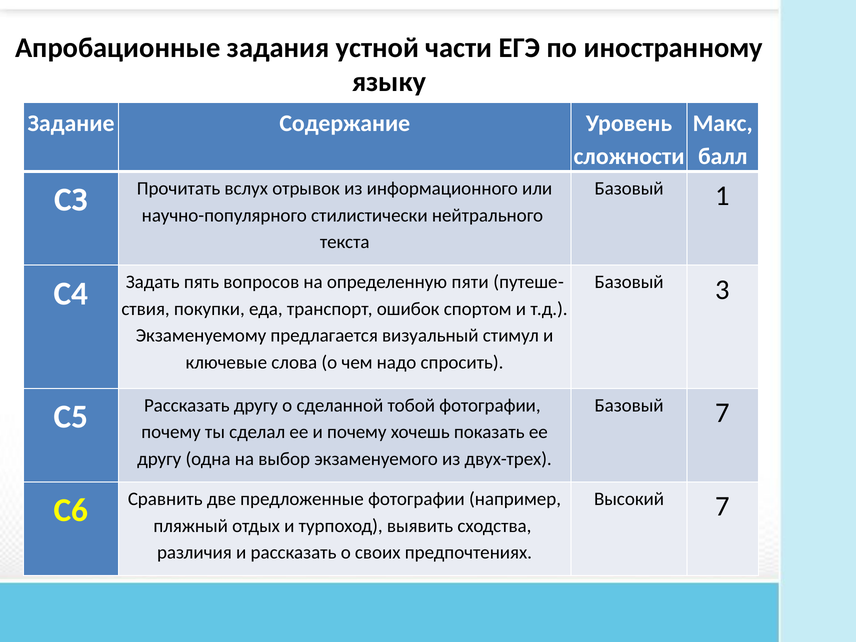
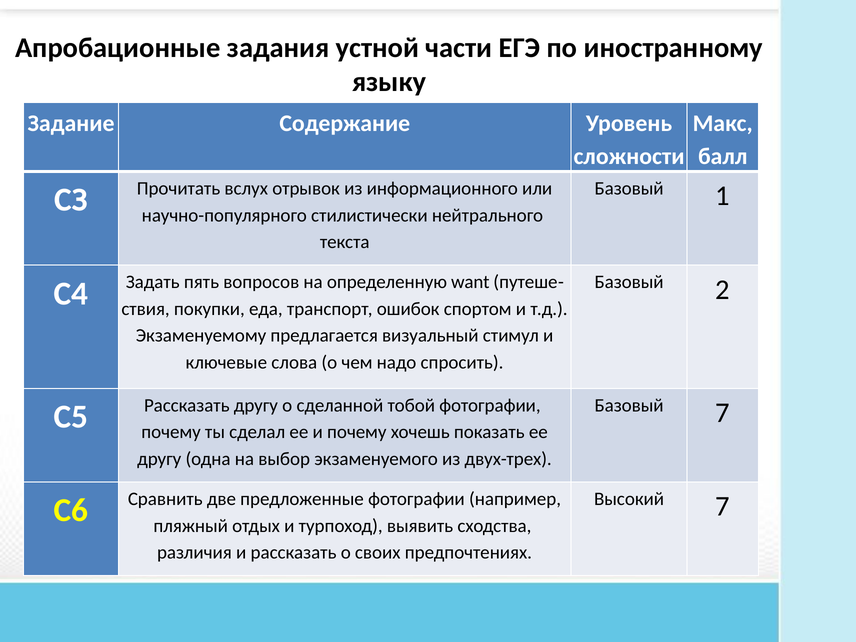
3: 3 -> 2 (723, 290)
пяти: пяти -> want (470, 282)
